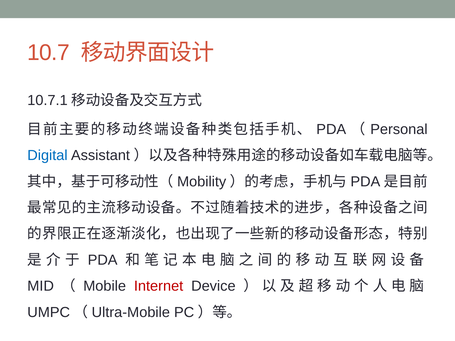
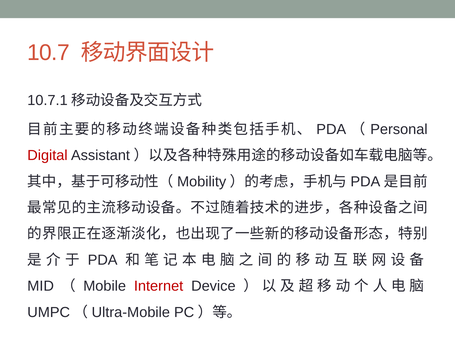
Digital colour: blue -> red (47, 156)
